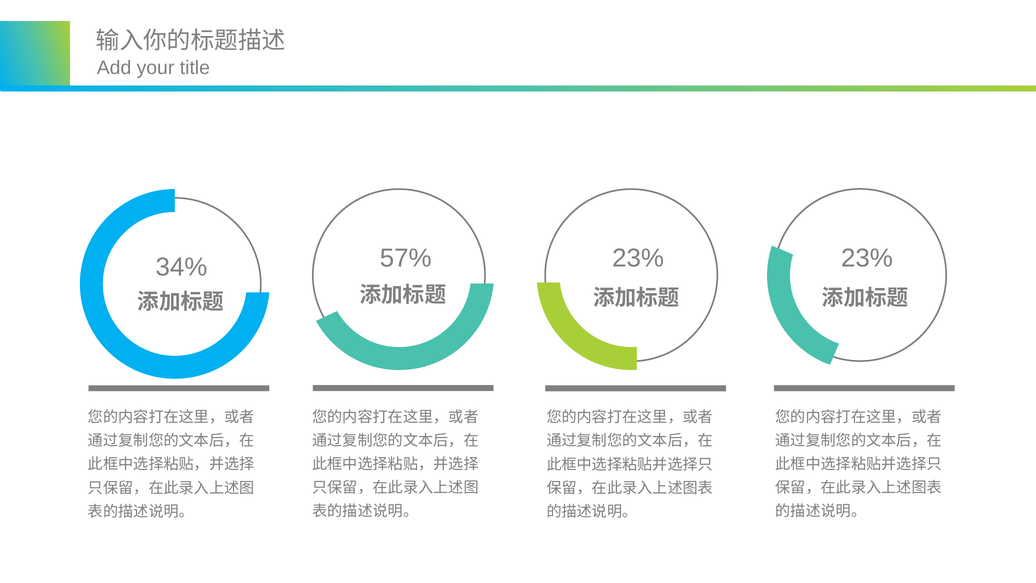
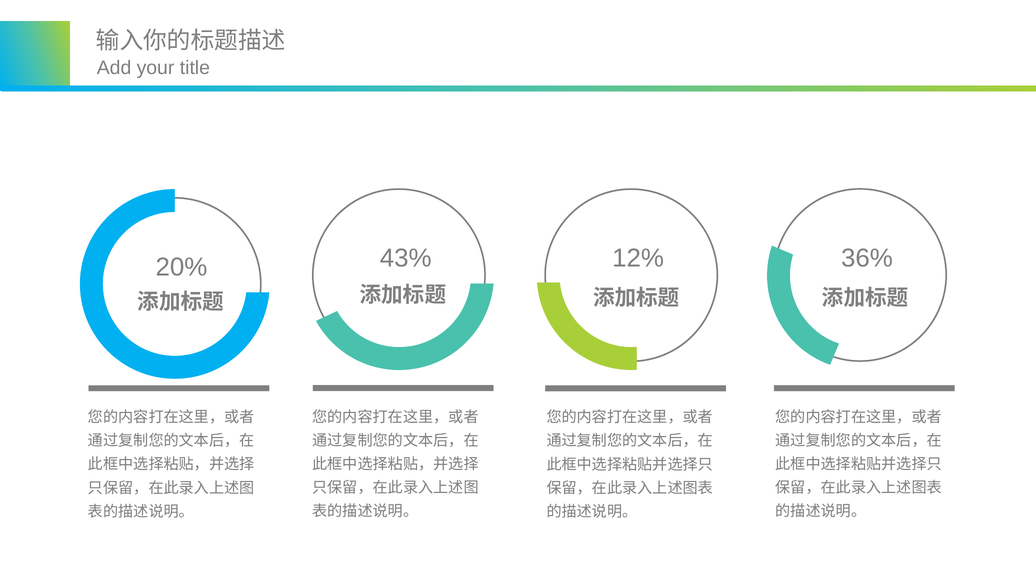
23%: 23% -> 36% (867, 258)
57%: 57% -> 43% (406, 258)
23%: 23% -> 12% (638, 258)
34%: 34% -> 20% (181, 267)
